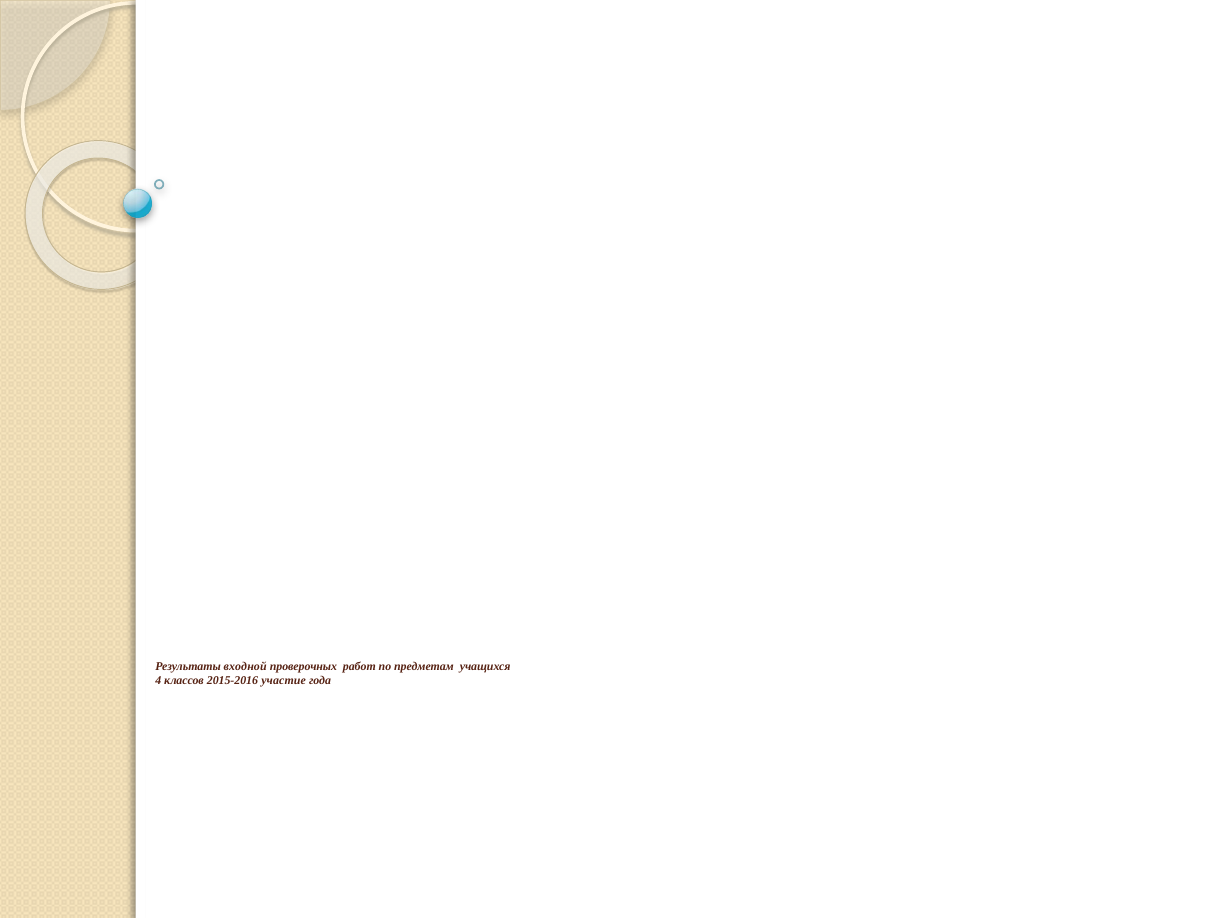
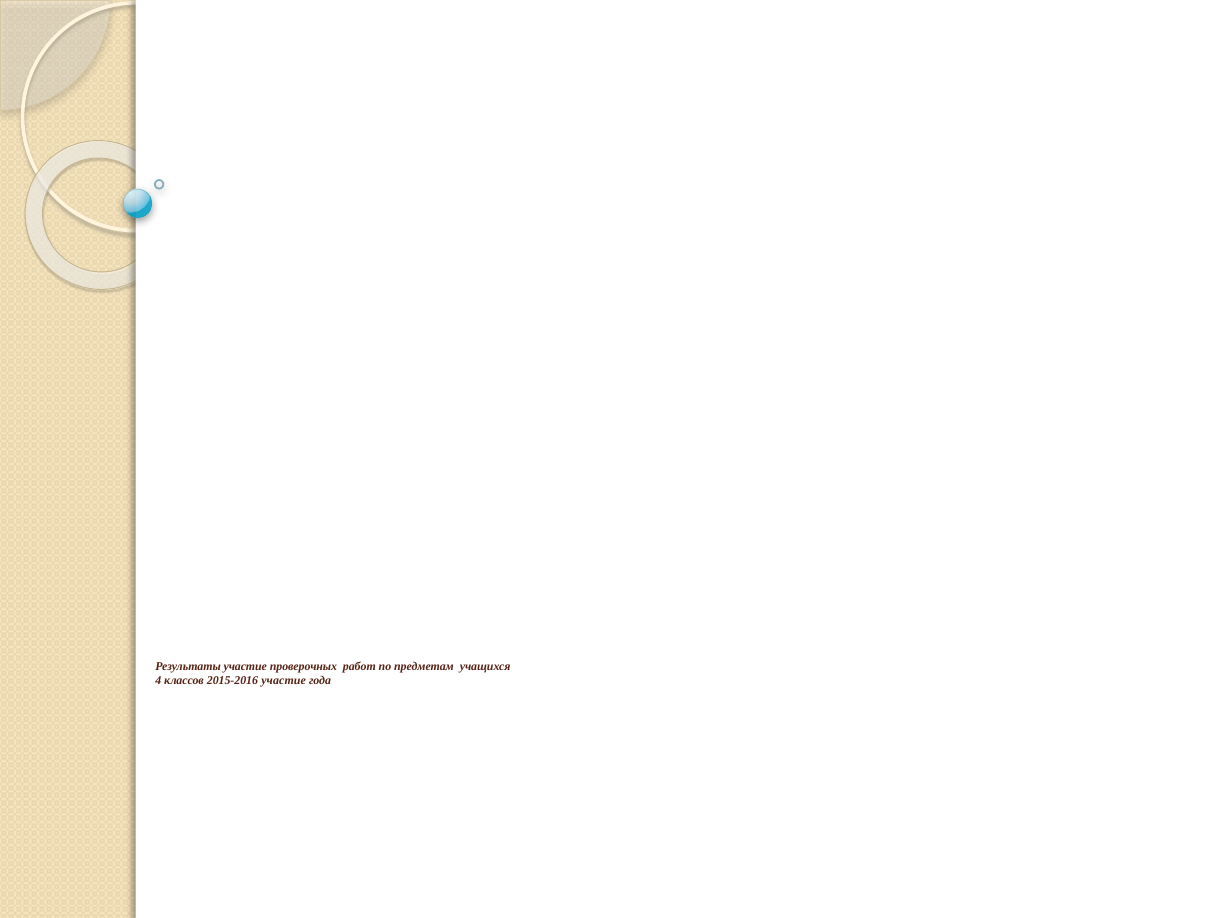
Результаты входной: входной -> участие (245, 666)
